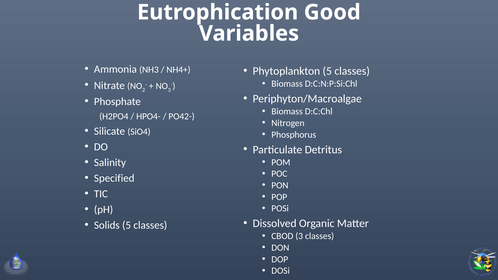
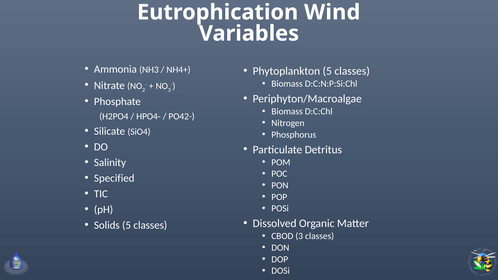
Good: Good -> Wind (332, 12)
